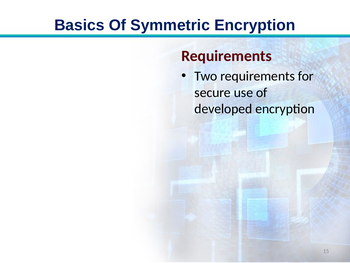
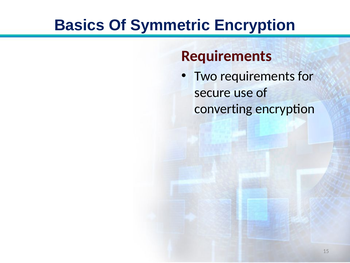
developed: developed -> converting (223, 109)
